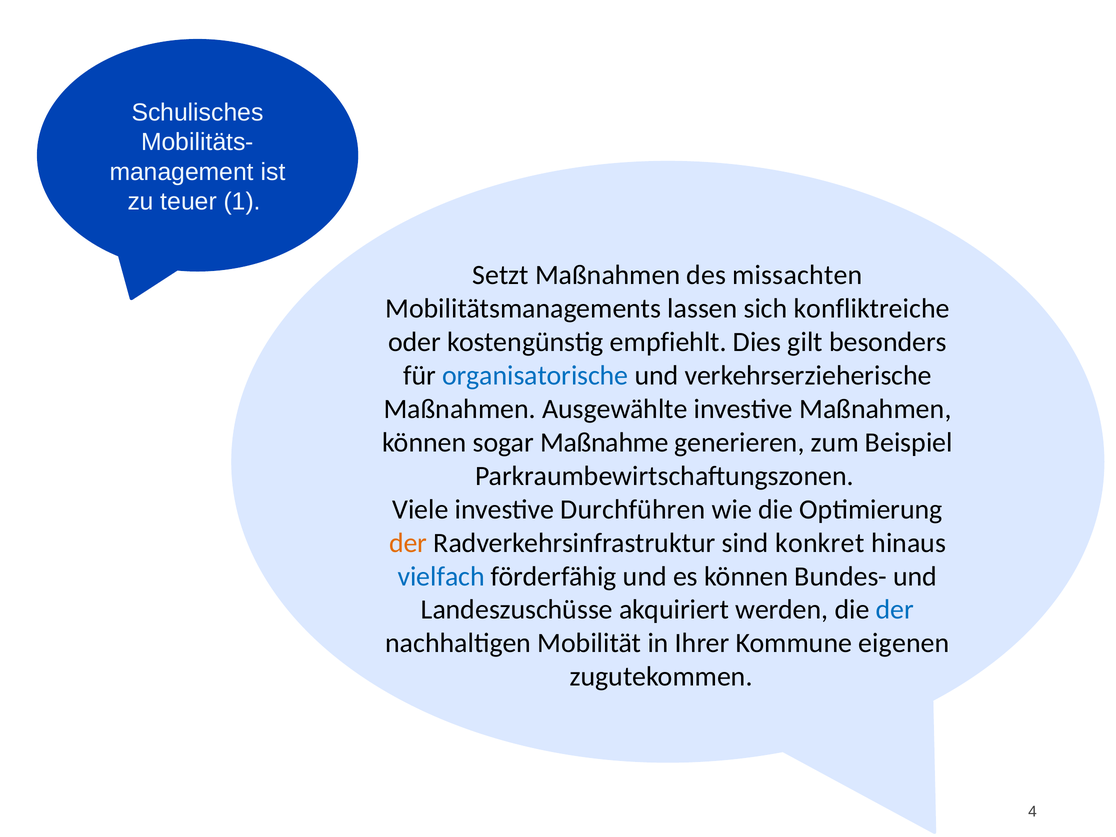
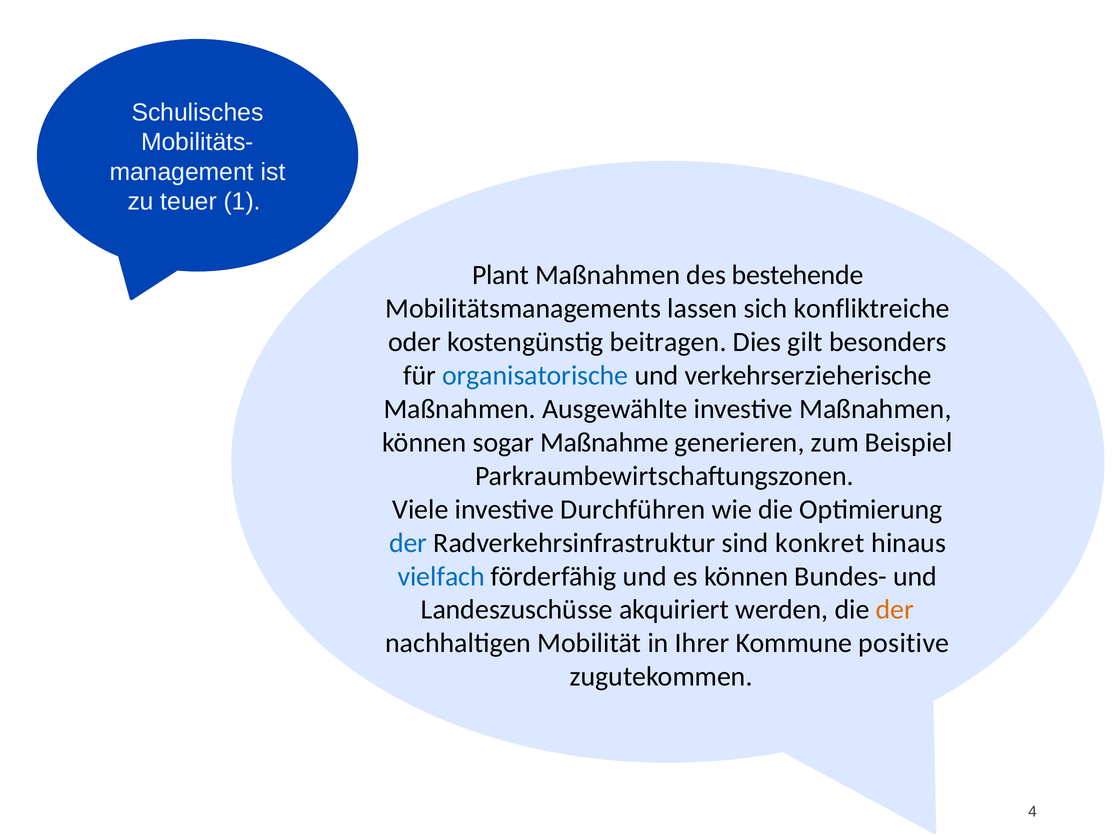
Setzt: Setzt -> Plant (501, 275)
missachten: missachten -> bestehende (798, 275)
empfiehlt: empfiehlt -> beitragen (668, 342)
der colour: orange -> blue (408, 543)
der colour: blue -> orange (895, 610)
eigenen: eigenen -> positive (904, 643)
